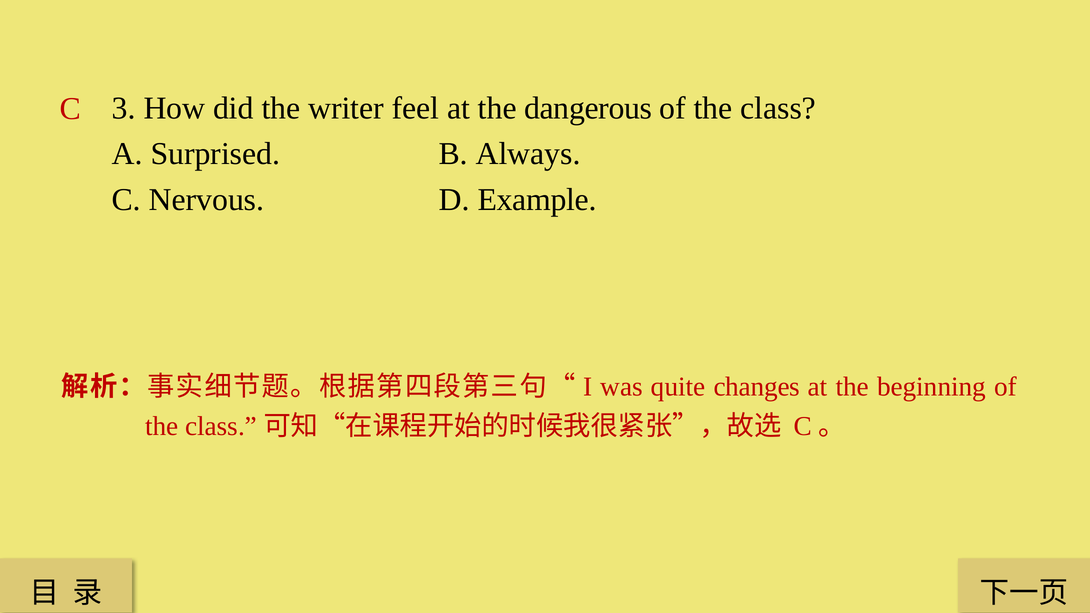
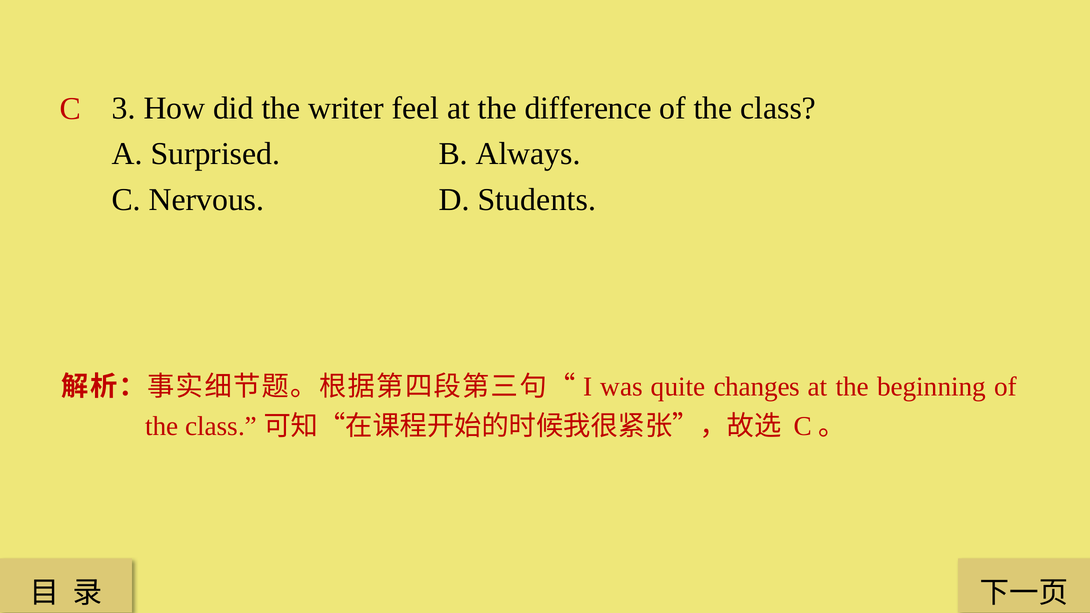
dangerous: dangerous -> difference (588, 108)
Example: Example -> Students (537, 200)
